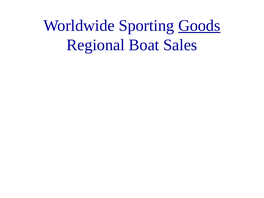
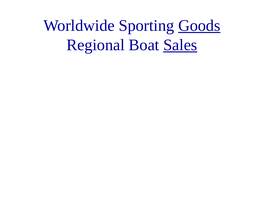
Sales underline: none -> present (180, 45)
